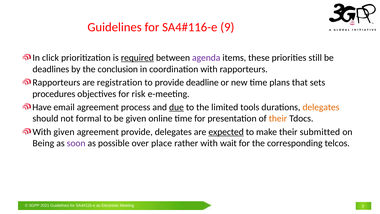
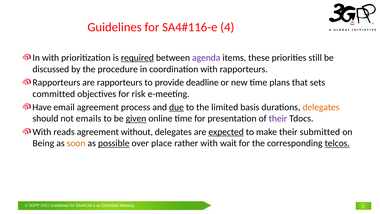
9: 9 -> 4 (227, 27)
In click: click -> with (51, 58)
deadlines: deadlines -> discussed (51, 69)
conclusion: conclusion -> procedure (118, 69)
are registration: registration -> rapporteurs (120, 82)
procedures: procedures -> committed (54, 94)
tools: tools -> basis (250, 107)
formal: formal -> emails (89, 118)
given underline: none -> present (136, 118)
their colour: orange -> purple (278, 118)
With given: given -> reads (64, 132)
agreement provide: provide -> without (137, 132)
soon colour: purple -> orange (76, 143)
possible underline: none -> present (114, 143)
telcos underline: none -> present (337, 143)
